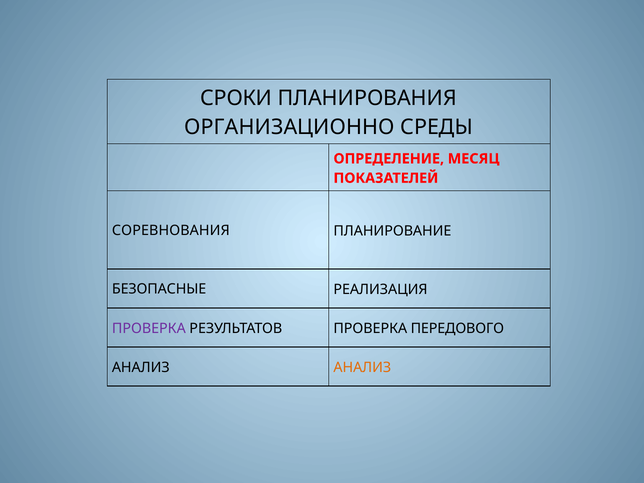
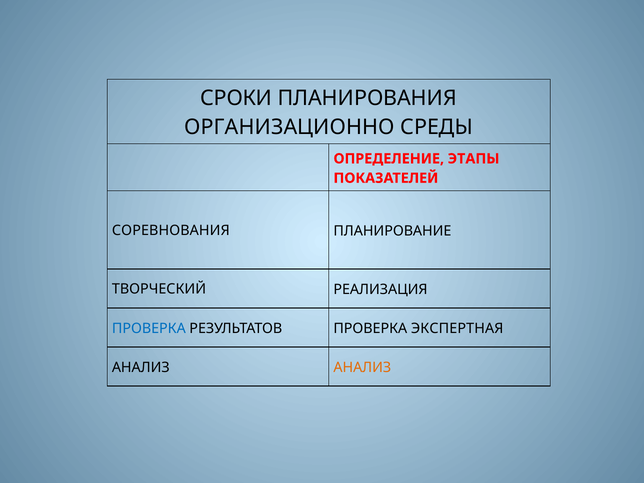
МЕСЯЦ: МЕСЯЦ -> ЭТАПЫ (474, 159)
БЕЗОПАСНЫЕ: БЕЗОПАСНЫЕ -> ТВОРЧЕСКИЙ (159, 289)
ПРОВЕРКА colour: purple -> blue (149, 328)
ПЕРЕДОВОГО: ПЕРЕДОВОГО -> ЭКСПЕРТНАЯ (457, 329)
